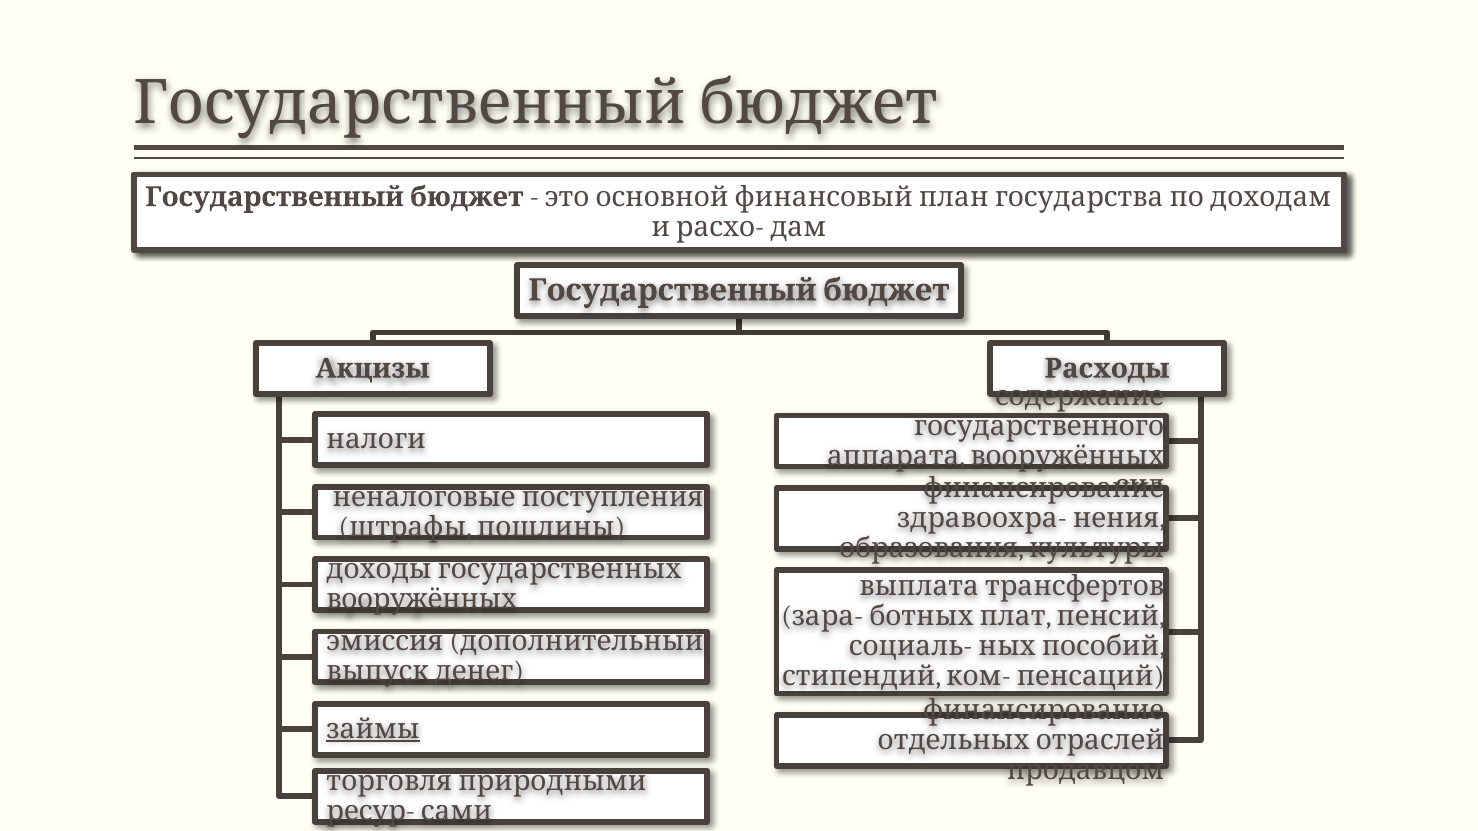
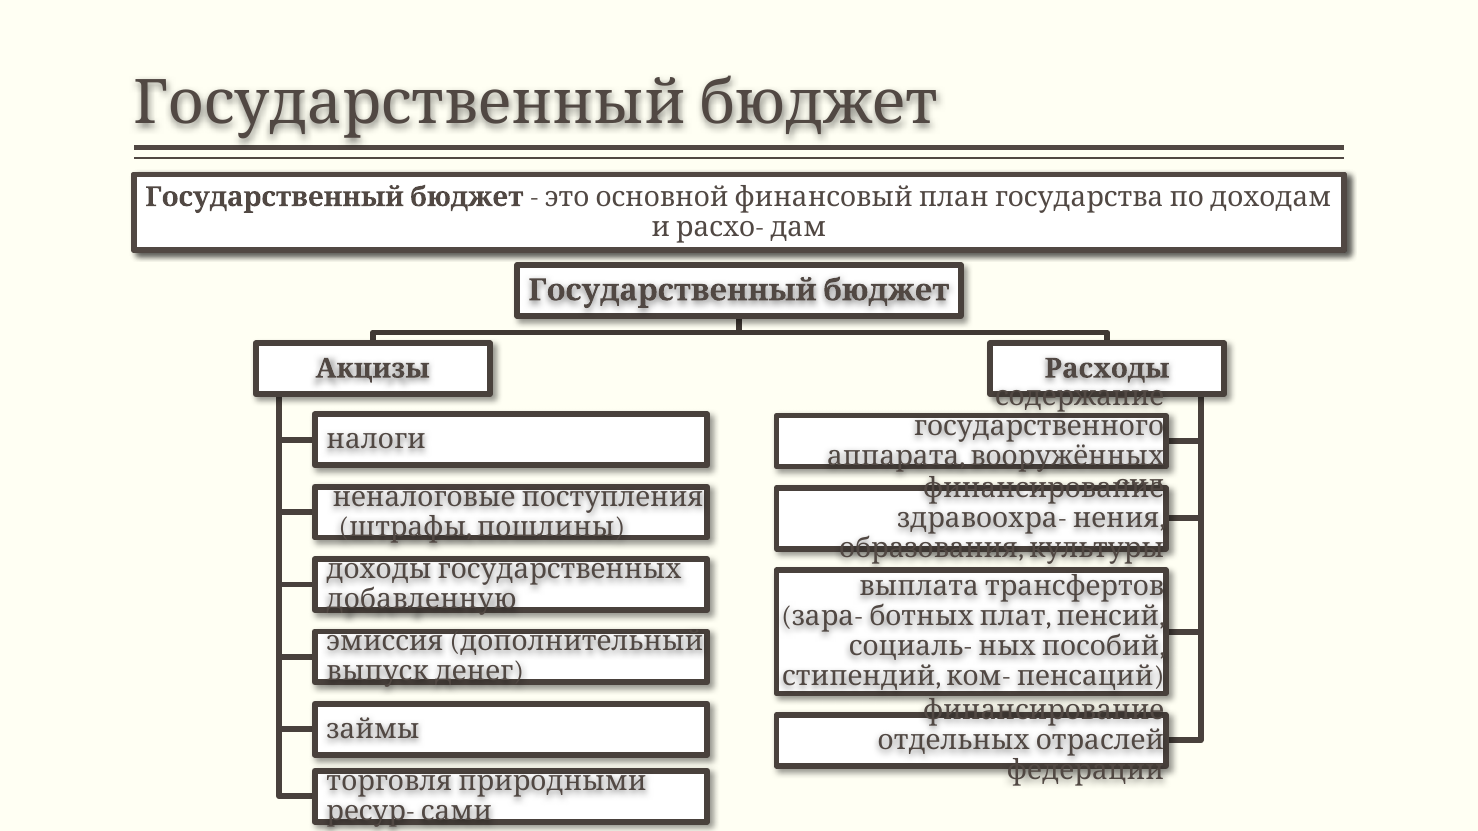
вооружённых: вооружённых -> добавленную (422, 600)
займы underline: present -> none (373, 729)
продавцом: продавцом -> федерации (1086, 770)
